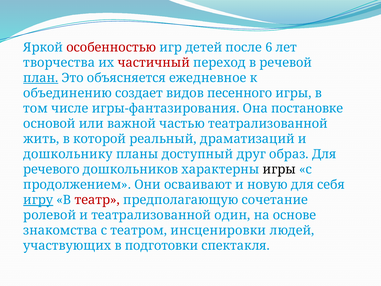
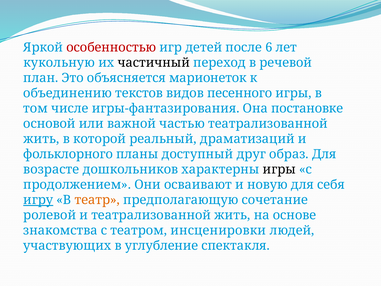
творчества: творчества -> кукольную (59, 63)
частичный colour: red -> black (154, 63)
план underline: present -> none (41, 78)
ежедневное: ежедневное -> марионеток (208, 78)
создает: создает -> текстов (139, 93)
дошкольнику: дошкольнику -> фольклорного (68, 154)
речевого: речевого -> возрасте (51, 169)
театр colour: red -> orange (97, 200)
и театрализованной один: один -> жить (232, 215)
подготовки: подготовки -> углубление (162, 246)
